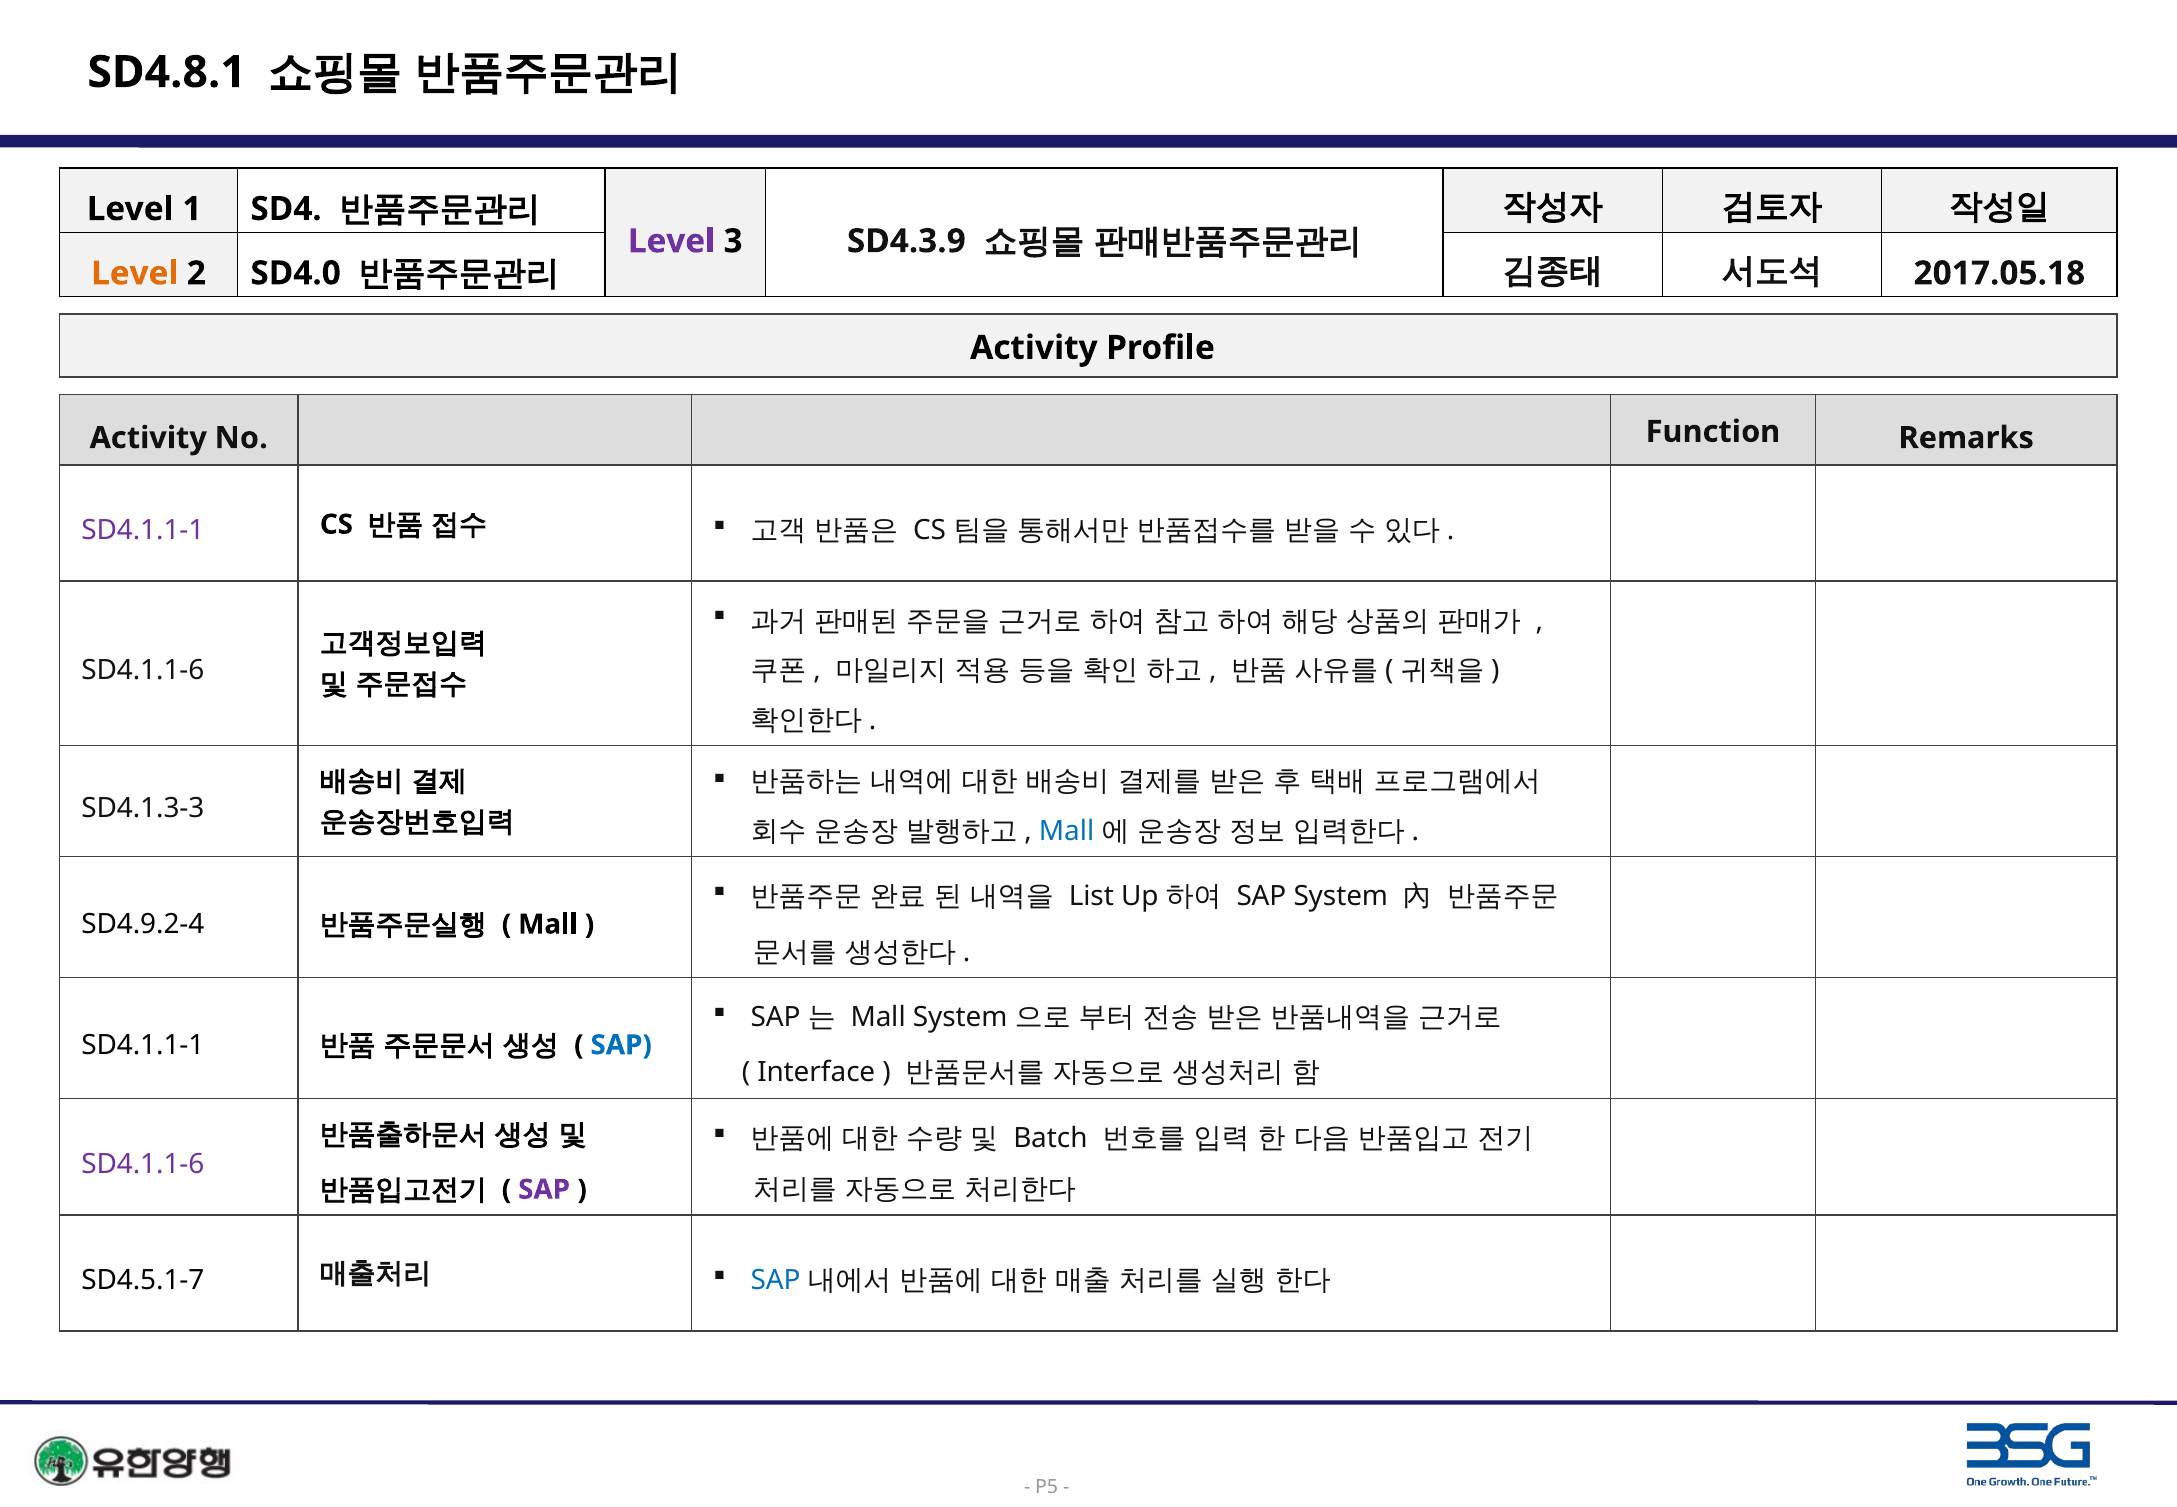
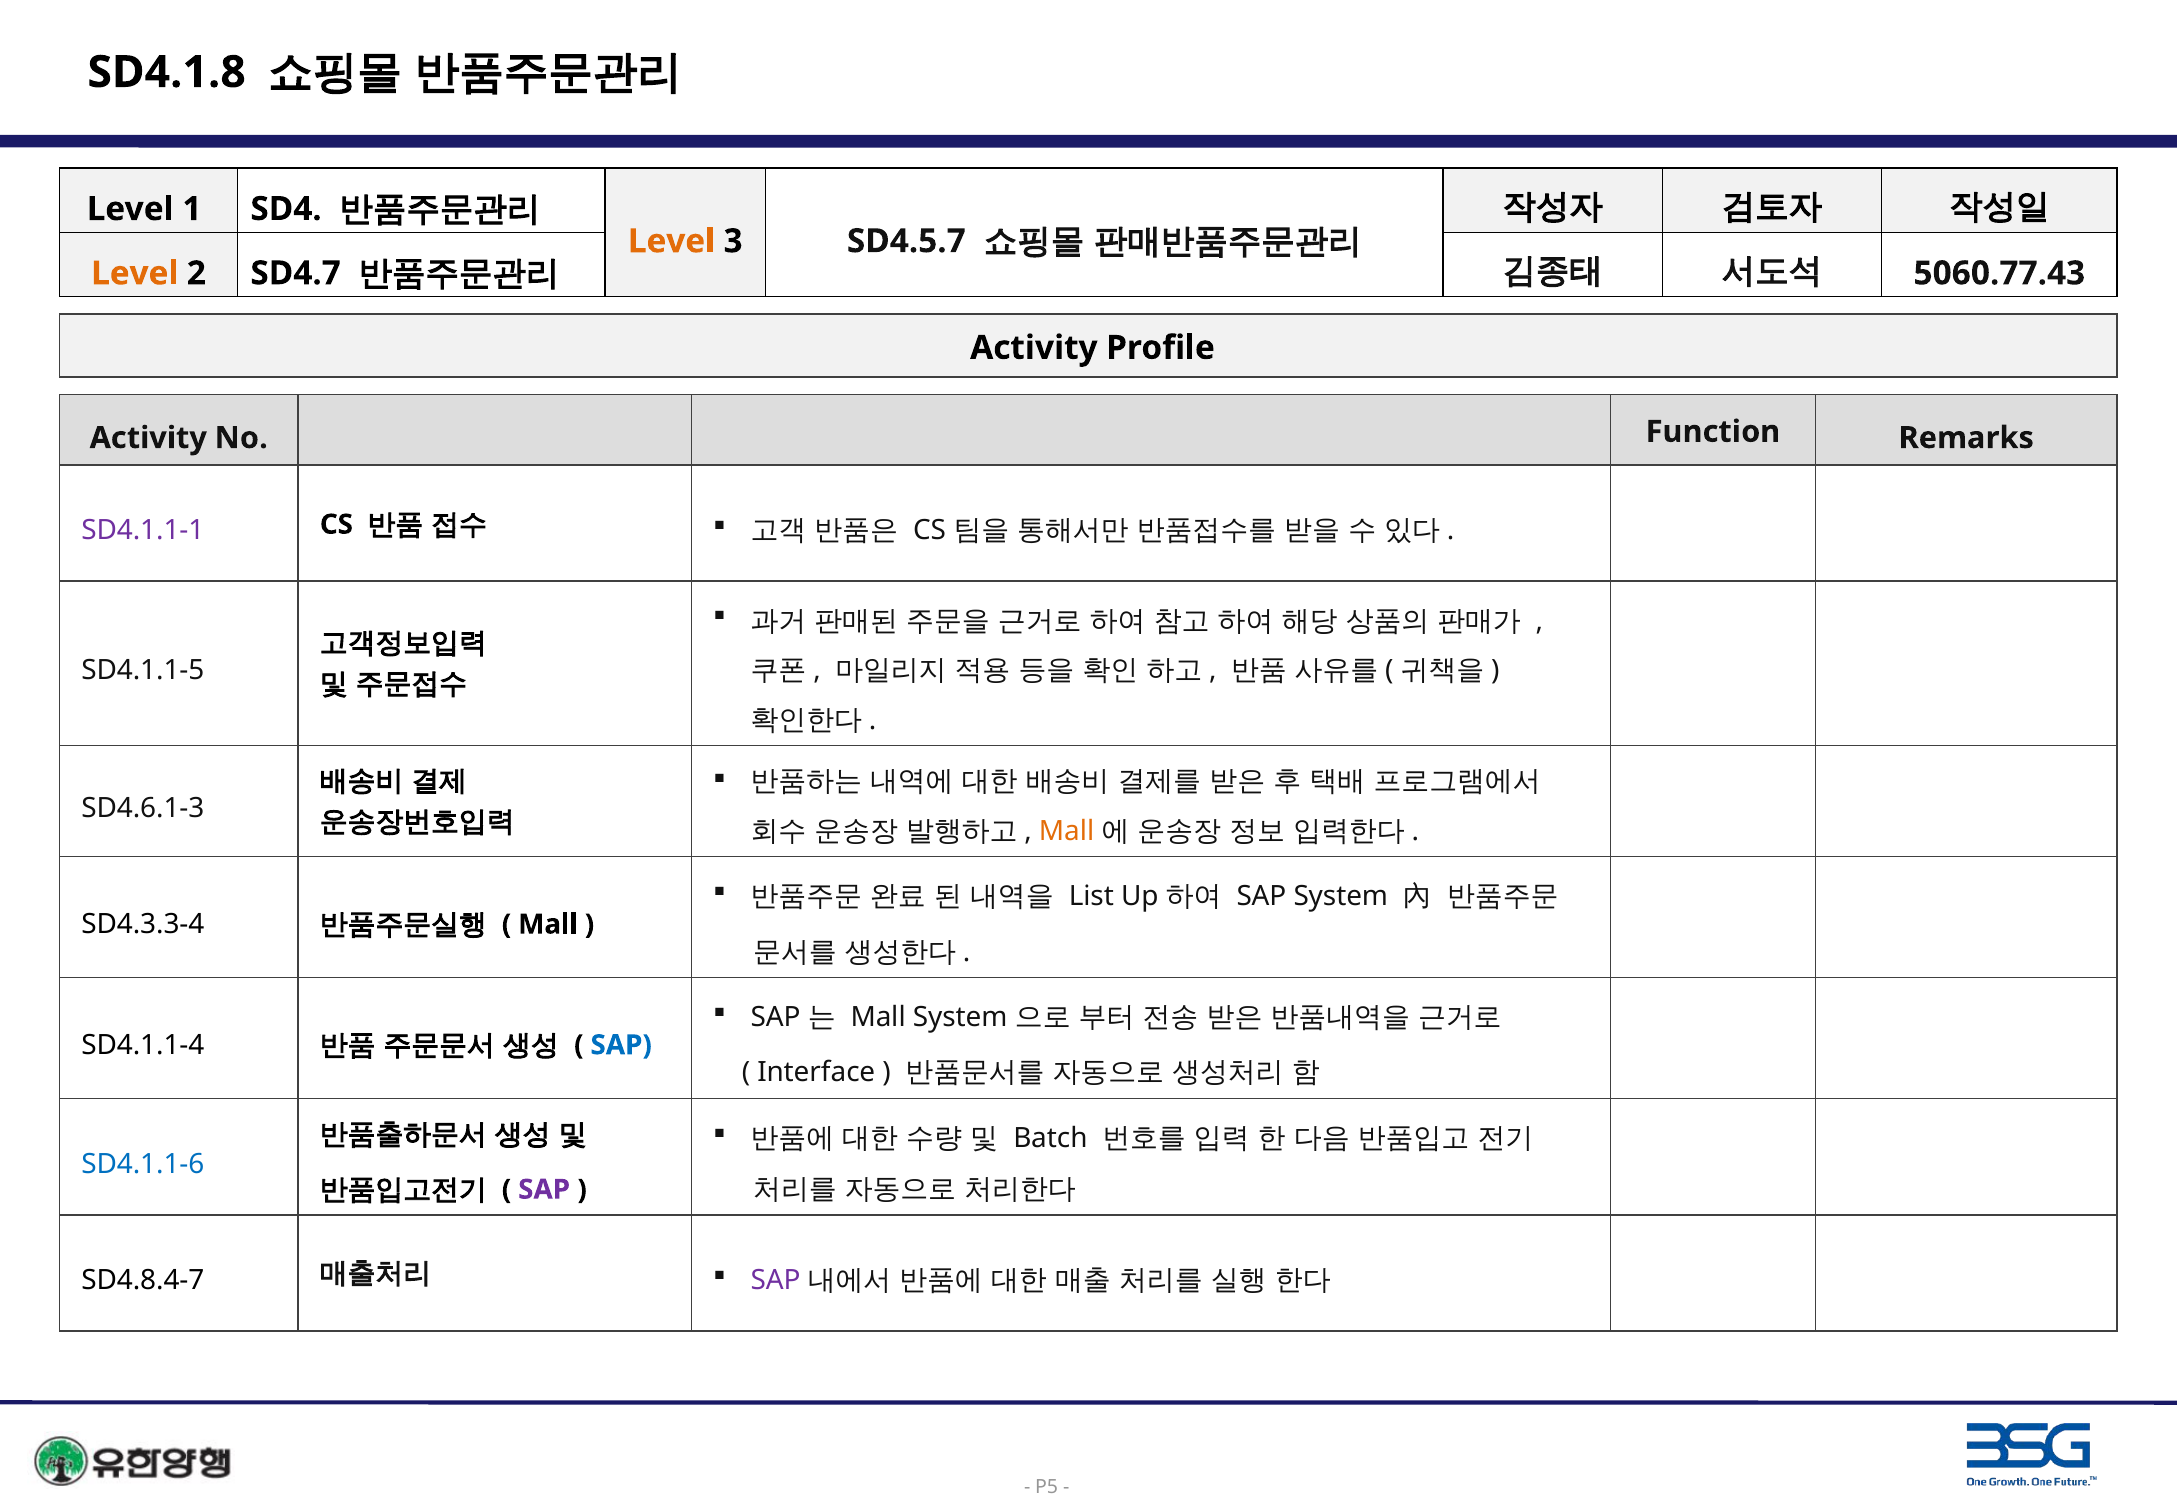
SD4.8.1: SD4.8.1 -> SD4.1.8 (167, 72)
Level colour: purple -> orange (671, 241)
SD4.3.9: SD4.3.9 -> SD4.5.7 (906, 241)
SD4.0: SD4.0 -> SD4.7 (296, 273)
2017.05.18: 2017.05.18 -> 5060.77.43 (1999, 273)
SD4.1.1-6: SD4.1.1-6 -> SD4.1.1-5 (143, 671)
SD4.1.3-3: SD4.1.3-3 -> SD4.6.1-3 (143, 809)
Mall colour: blue -> orange (1067, 831)
SD4.9.2-4: SD4.9.2-4 -> SD4.3.3-4 (143, 925)
SD4.1.1-1: SD4.1.1-1 -> SD4.1.1-4 (143, 1045)
SD4.1.1-6 colour: purple -> blue (143, 1164)
SD4.5.1-7: SD4.5.1-7 -> SD4.8.4-7 (143, 1281)
SAP colour: blue -> purple (776, 1281)
